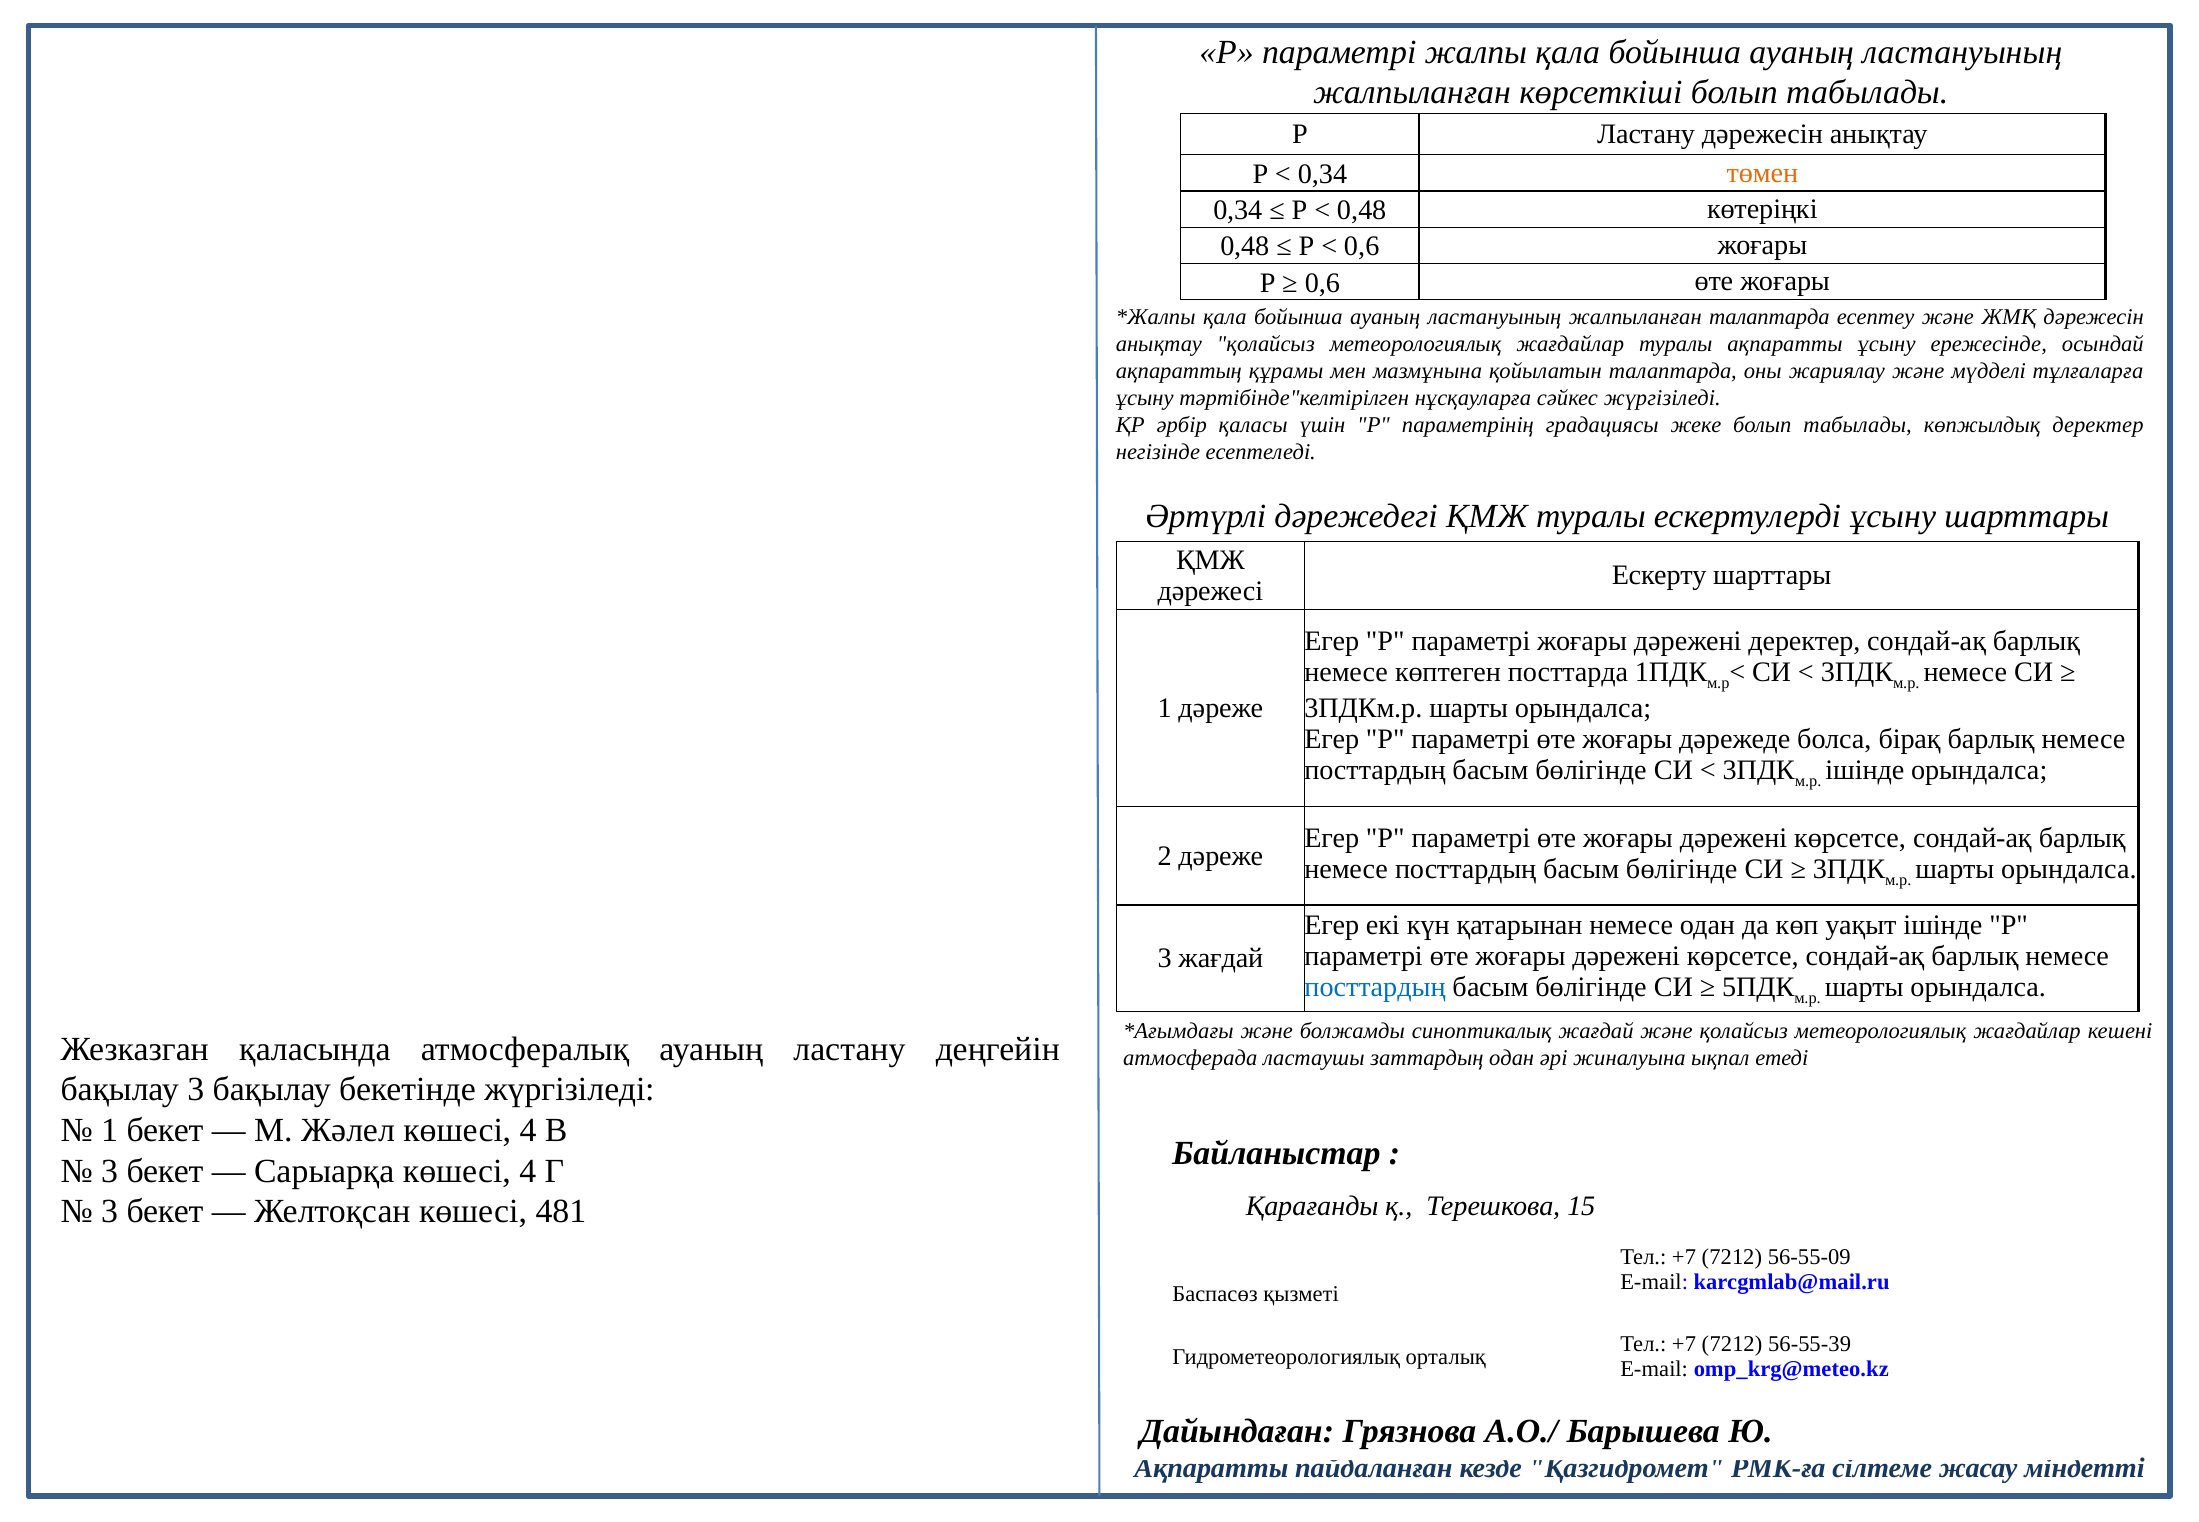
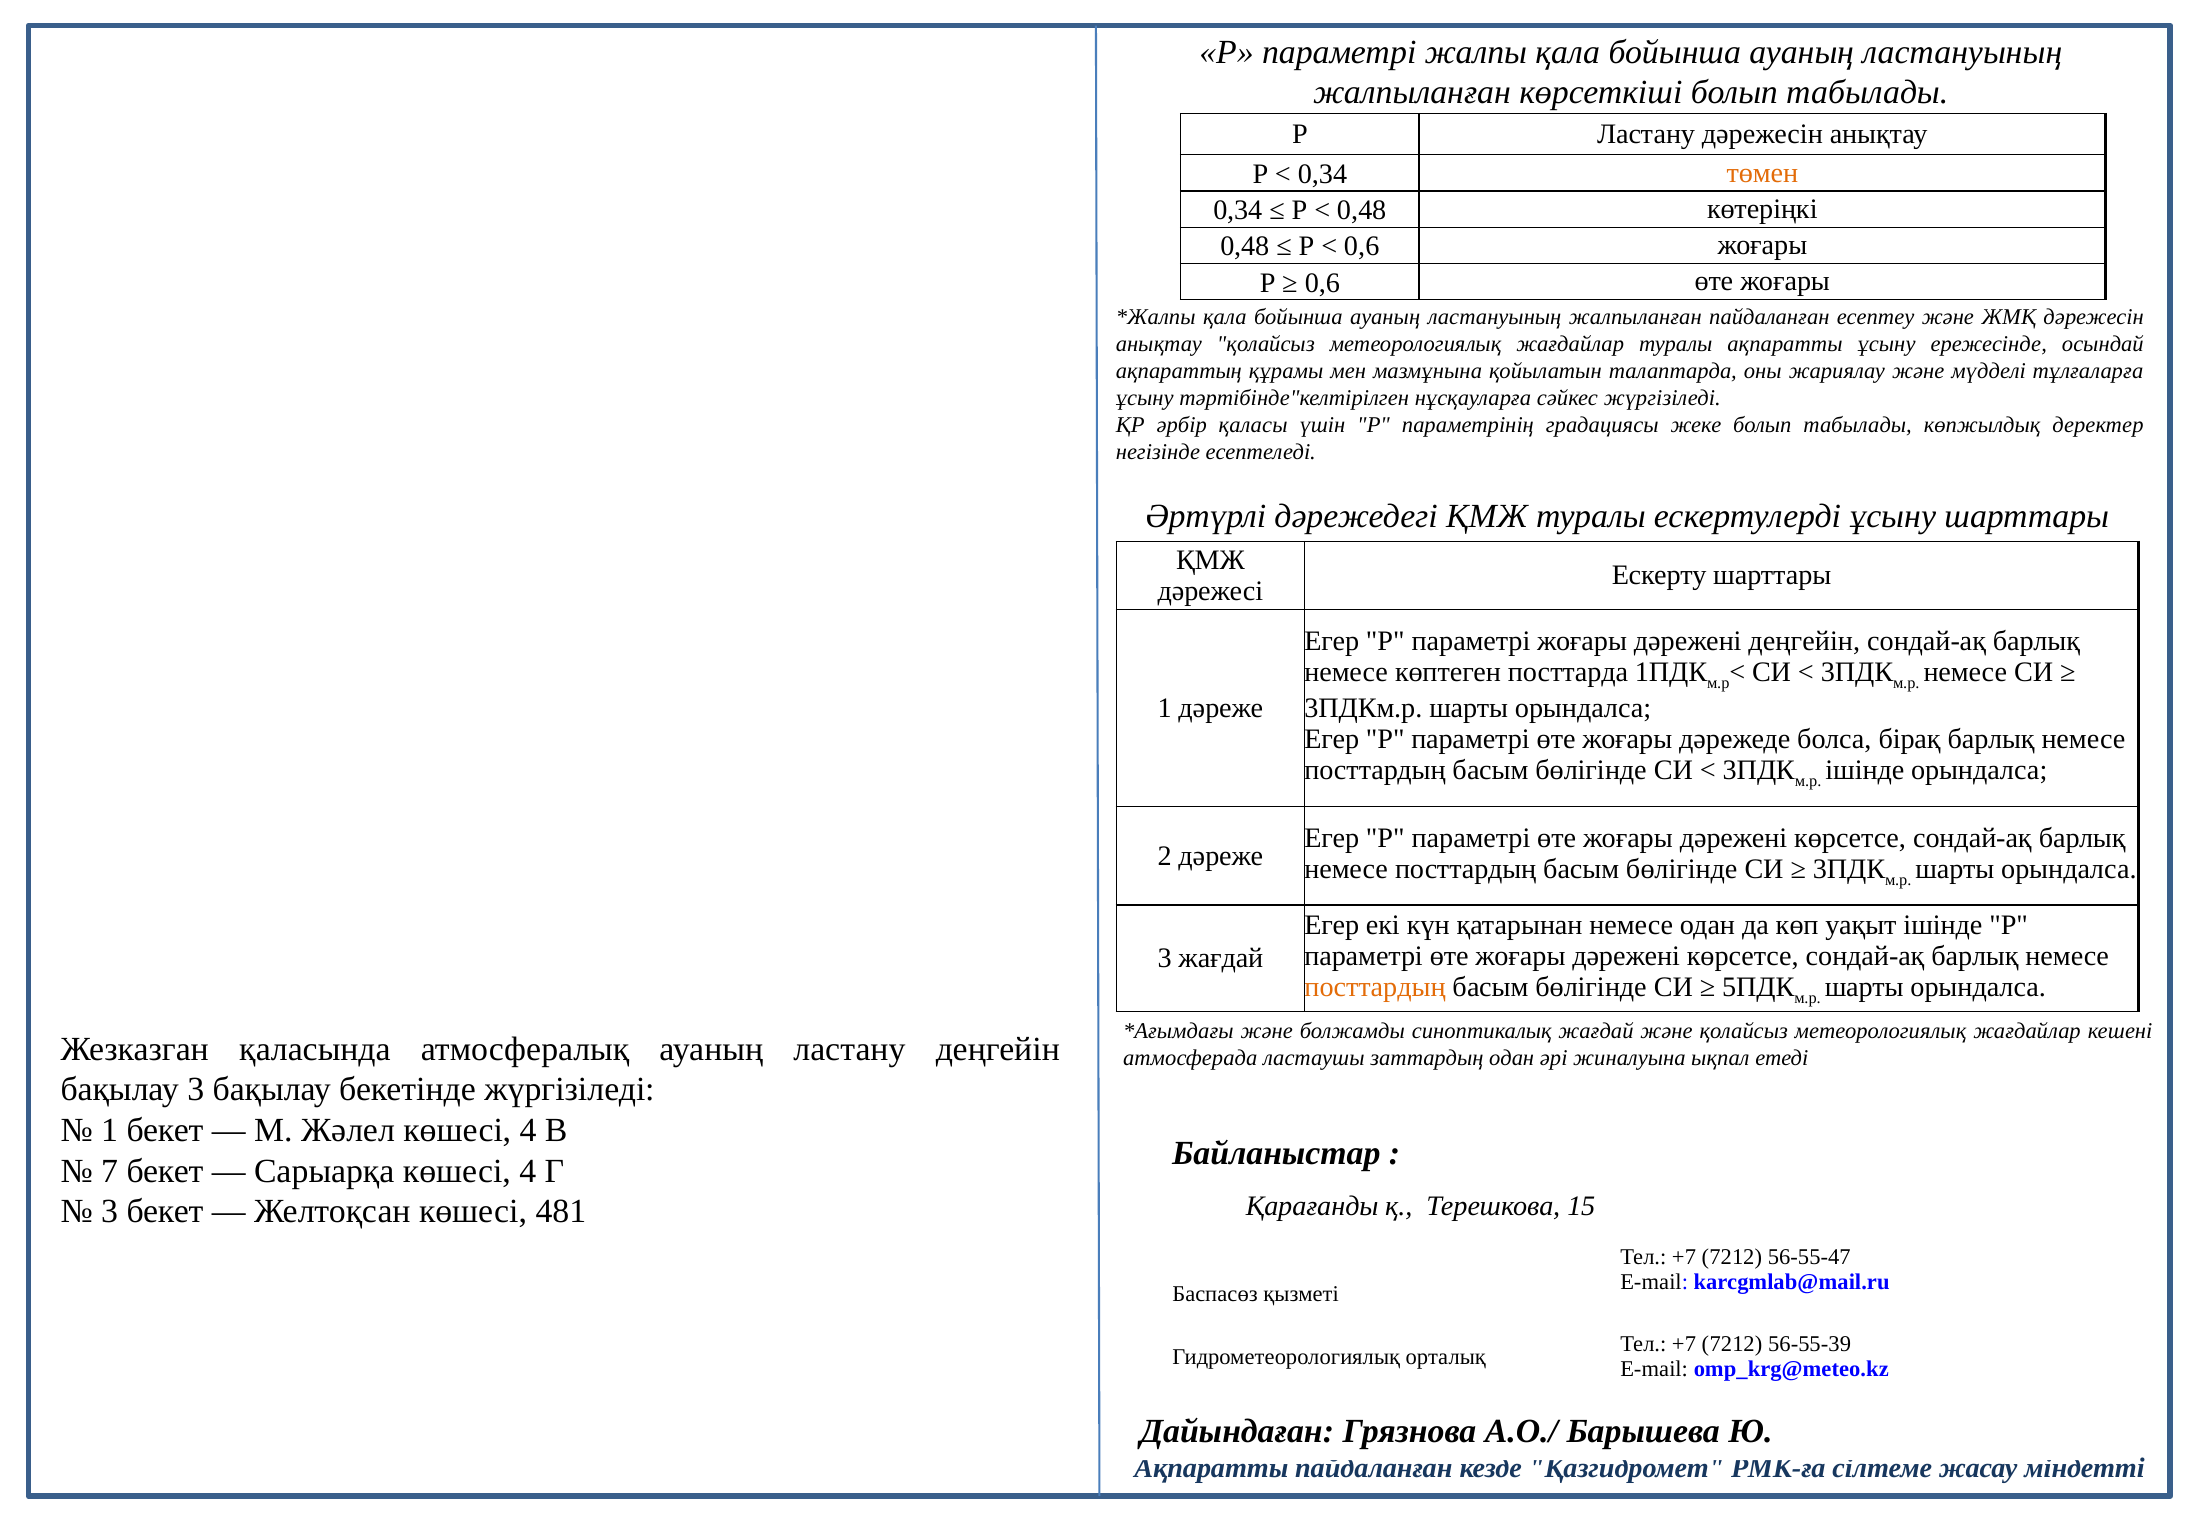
жалпыланған талаптарда: талаптарда -> пайдаланған (1769, 317)
дәрежені деректер: деректер -> деңгейін (1804, 642)
посттардың colour: blue -> orange (1375, 987)
3: 3 -> 7 (110, 1171)
56-55-09: 56-55-09 -> 56-55-47 (1809, 1257)
